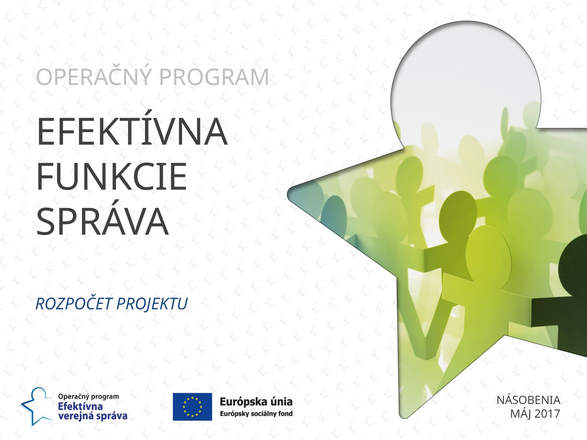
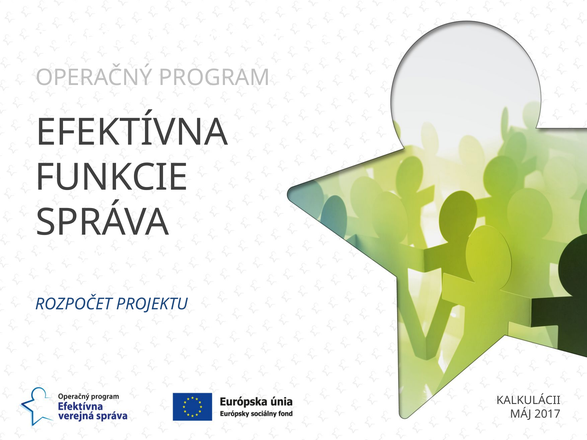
NÁSOBENIA: NÁSOBENIA -> KALKULÁCII (528, 401)
